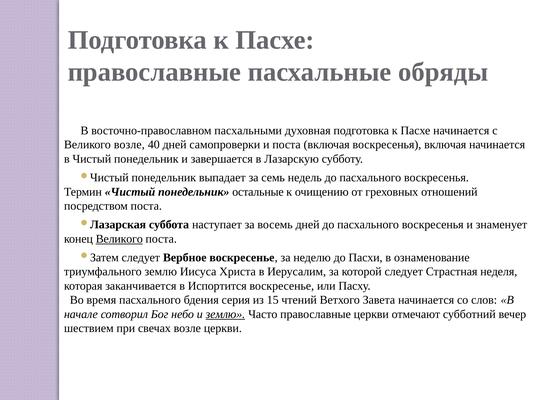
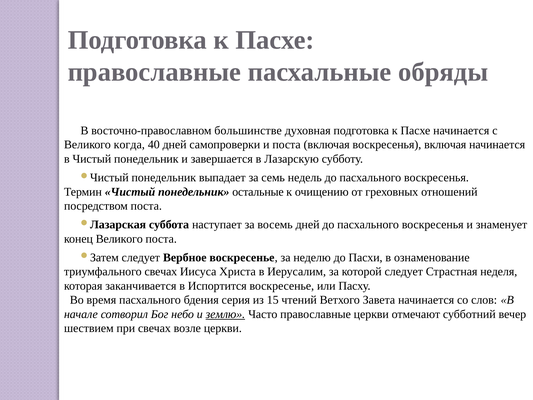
пасхальными: пасхальными -> большинстве (248, 130)
Великого возле: возле -> когда (129, 145)
Великого underline: present -> none (119, 239)
триумфального землю: землю -> свечах (161, 271)
